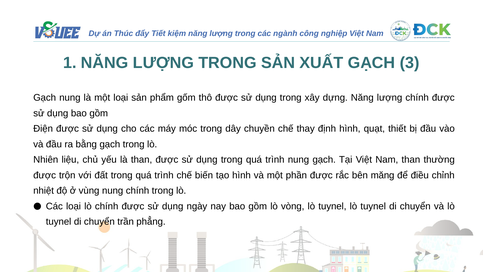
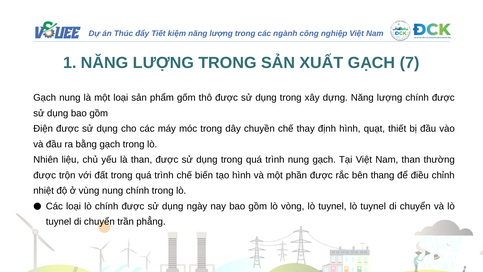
3: 3 -> 7 (410, 63)
măng: măng -> thang (383, 175)
